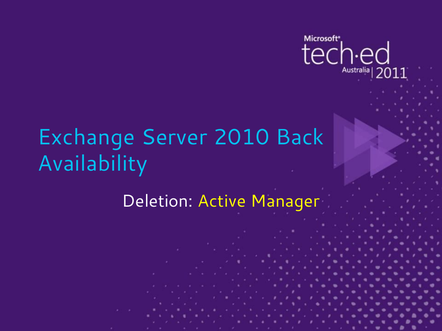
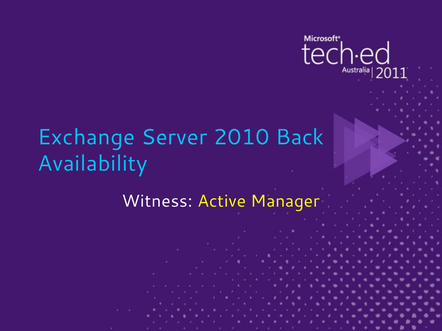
Deletion: Deletion -> Witness (157, 202)
